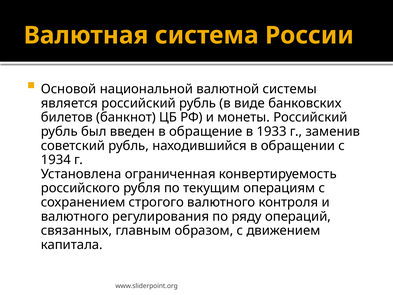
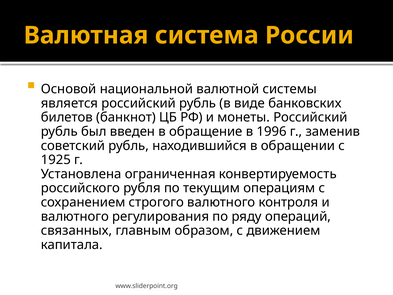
1933: 1933 -> 1996 (272, 131)
1934: 1934 -> 1925 (56, 160)
